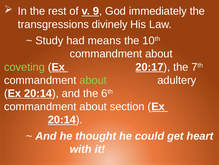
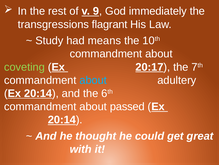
divinely: divinely -> flagrant (110, 24)
about colour: light green -> light blue (93, 80)
section: section -> passed (127, 106)
heart: heart -> great (200, 135)
